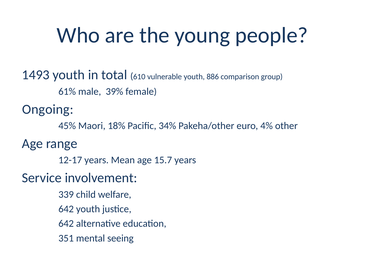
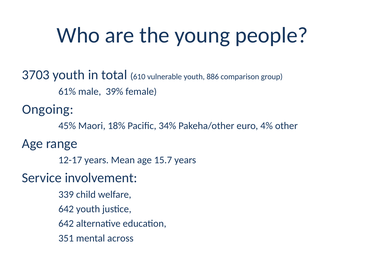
1493: 1493 -> 3703 (36, 75)
seeing: seeing -> across (120, 238)
